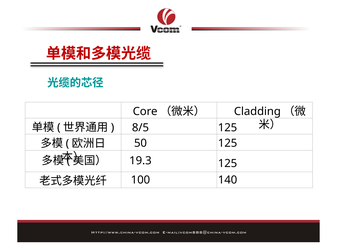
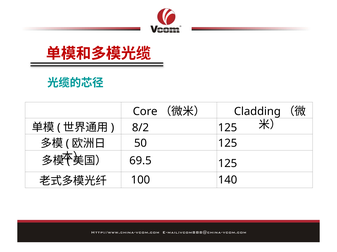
8/5: 8/5 -> 8/2 (140, 128)
19.3: 19.3 -> 69.5 (140, 161)
